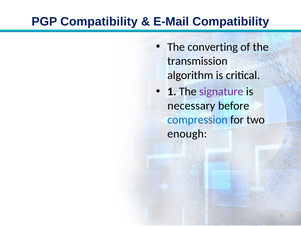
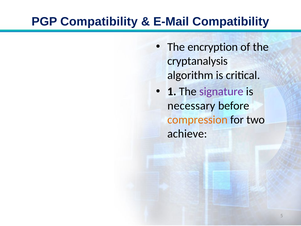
converting: converting -> encryption (213, 47)
transmission: transmission -> cryptanalysis (197, 61)
compression colour: blue -> orange (197, 120)
enough: enough -> achieve (187, 134)
